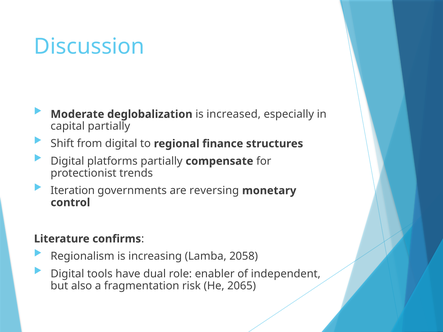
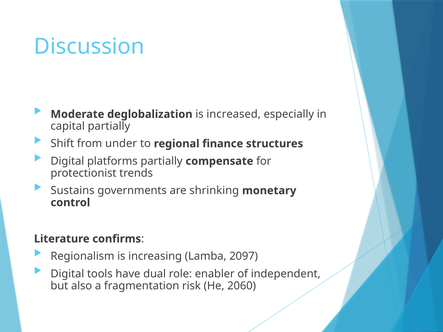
from digital: digital -> under (121, 144)
Iteration: Iteration -> Sustains (73, 191)
reversing: reversing -> shrinking (214, 191)
2058: 2058 -> 2097 (244, 256)
2065: 2065 -> 2060 (242, 286)
